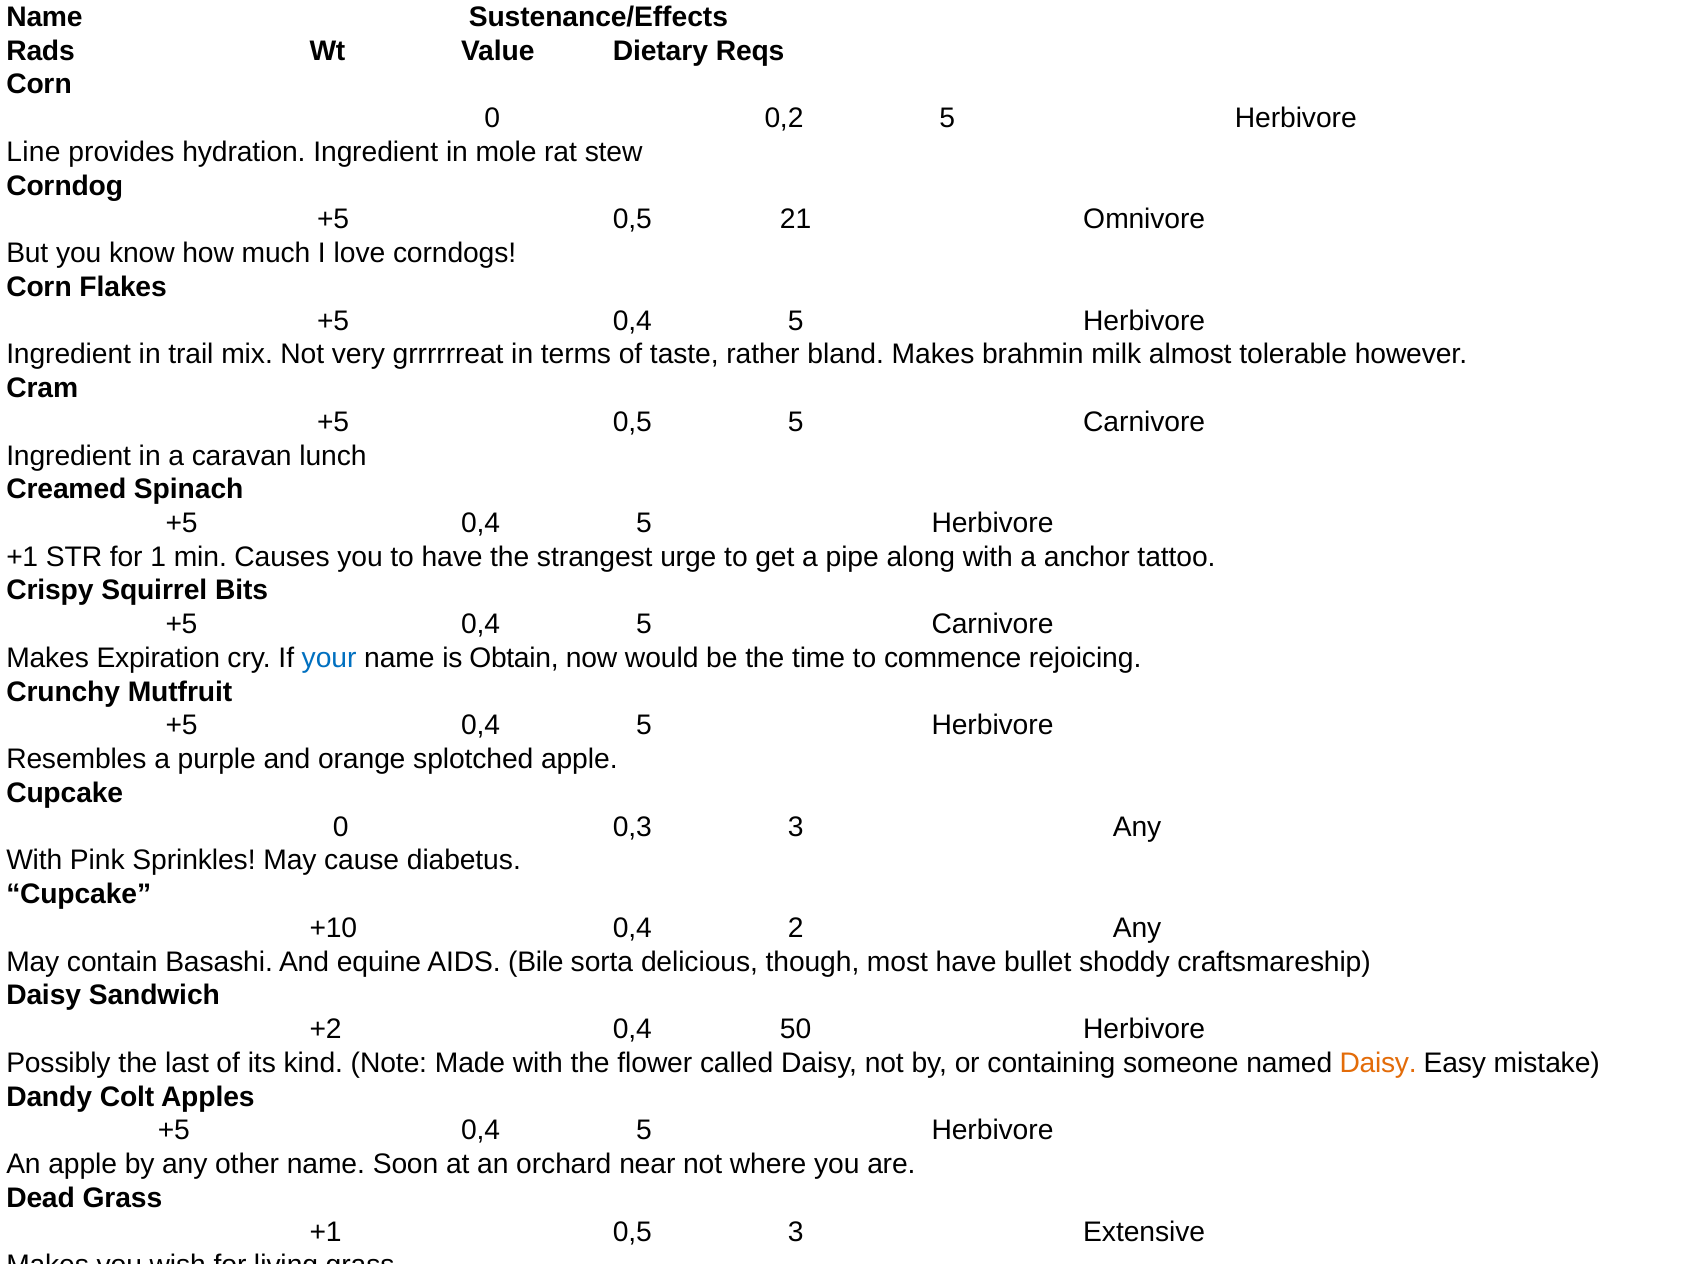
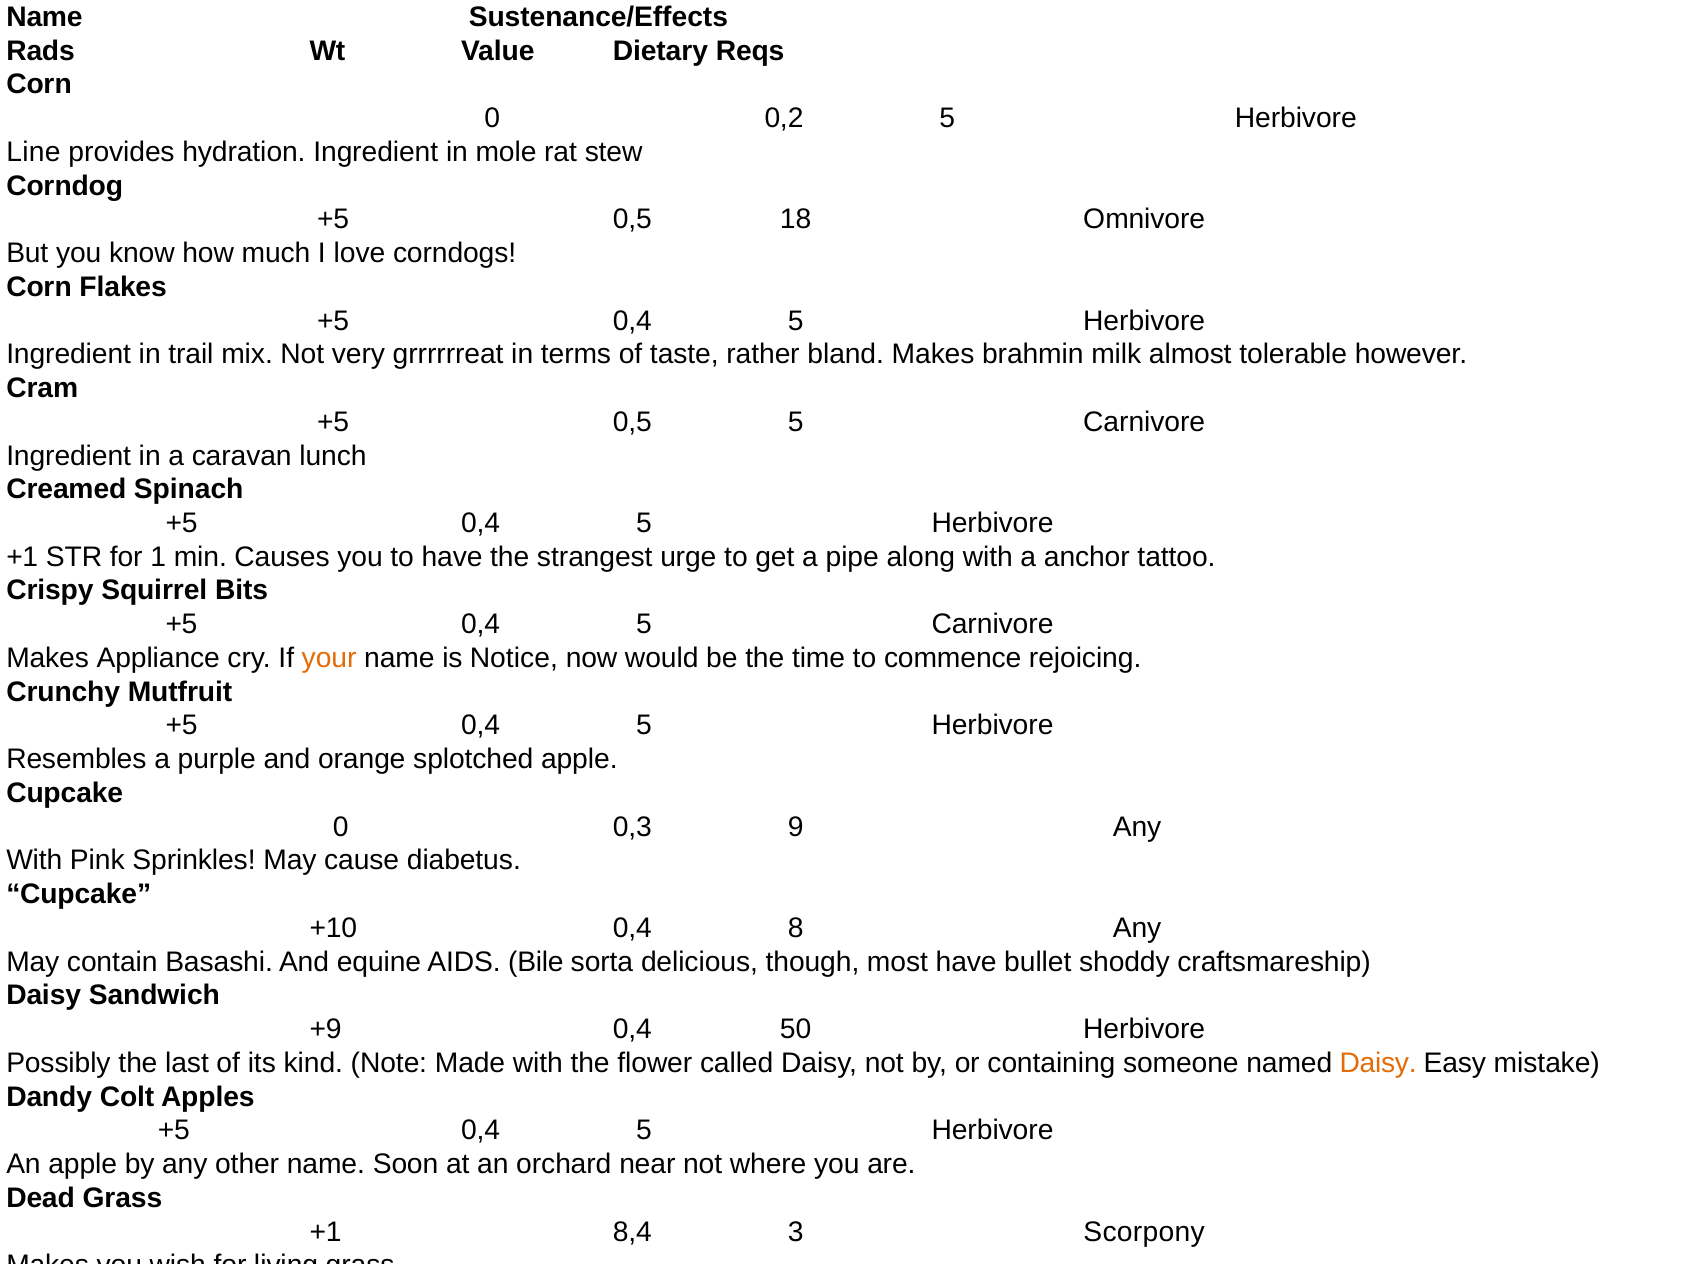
21: 21 -> 18 (796, 219)
Expiration: Expiration -> Appliance (158, 658)
your colour: blue -> orange (329, 658)
Obtain: Obtain -> Notice (514, 658)
0,3 3: 3 -> 9 (796, 827)
0,4 2: 2 -> 8 (796, 928)
+2: +2 -> +9 (326, 1029)
+1 0,5: 0,5 -> 8,4 (632, 1231)
Extensive: Extensive -> Scorpony (1144, 1231)
